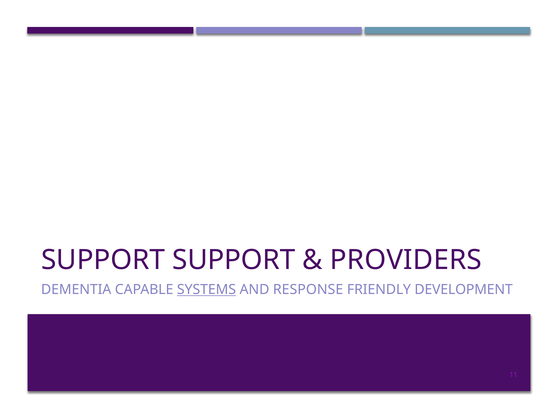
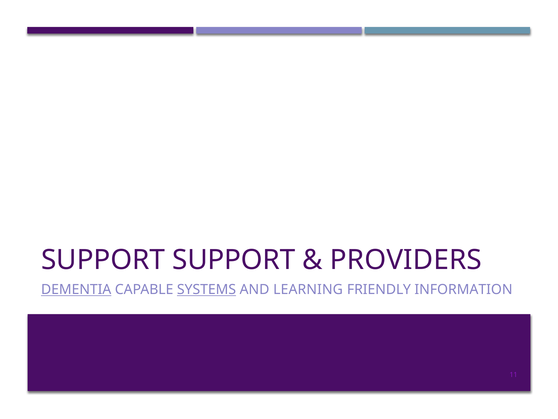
DEMENTIA underline: none -> present (76, 289)
RESPONSE: RESPONSE -> LEARNING (308, 289)
DEVELOPMENT: DEVELOPMENT -> INFORMATION (463, 289)
